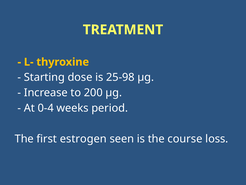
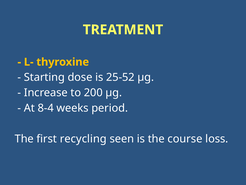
25-98: 25-98 -> 25-52 (120, 77)
0-4: 0-4 -> 8-4 (46, 108)
estrogen: estrogen -> recycling (83, 138)
